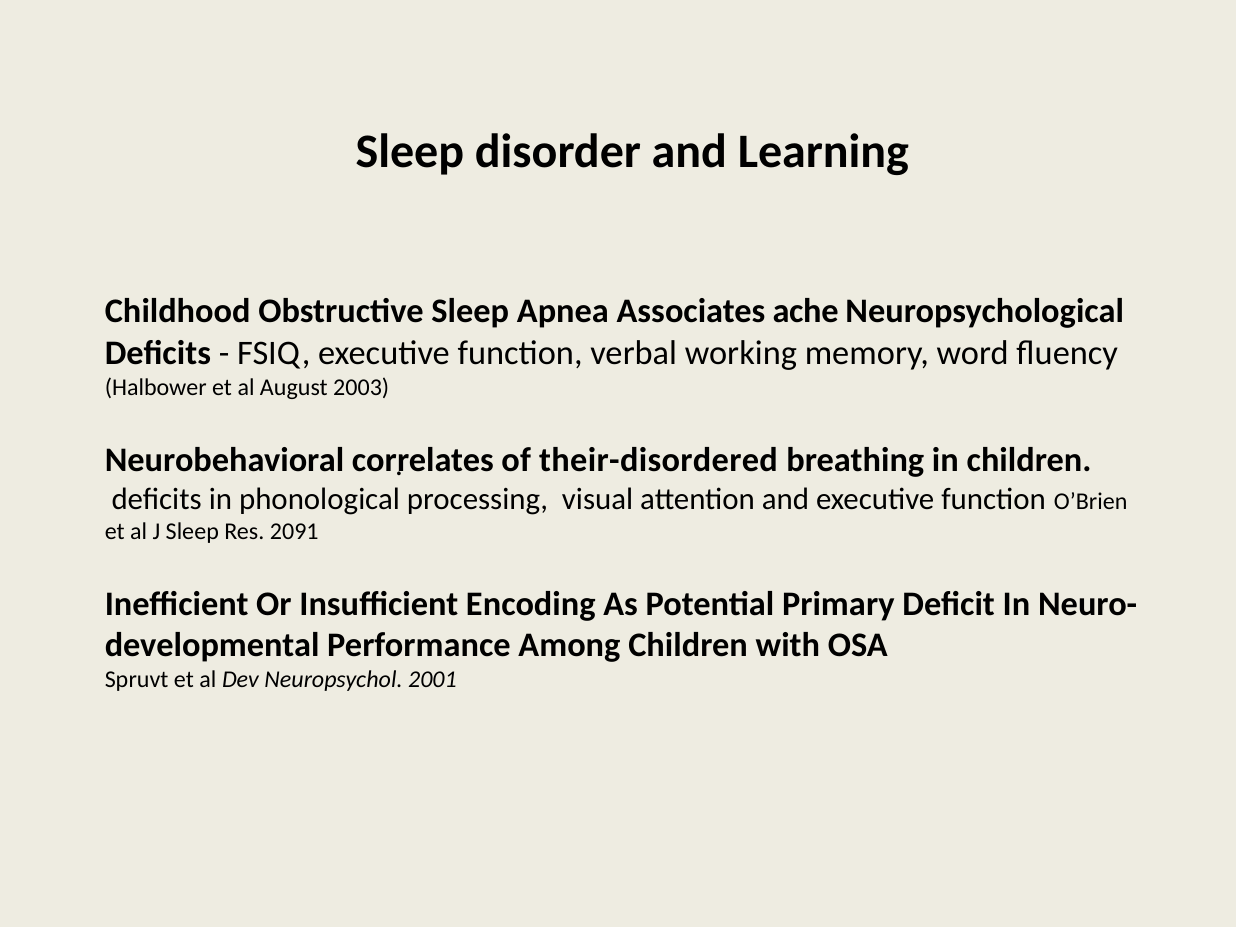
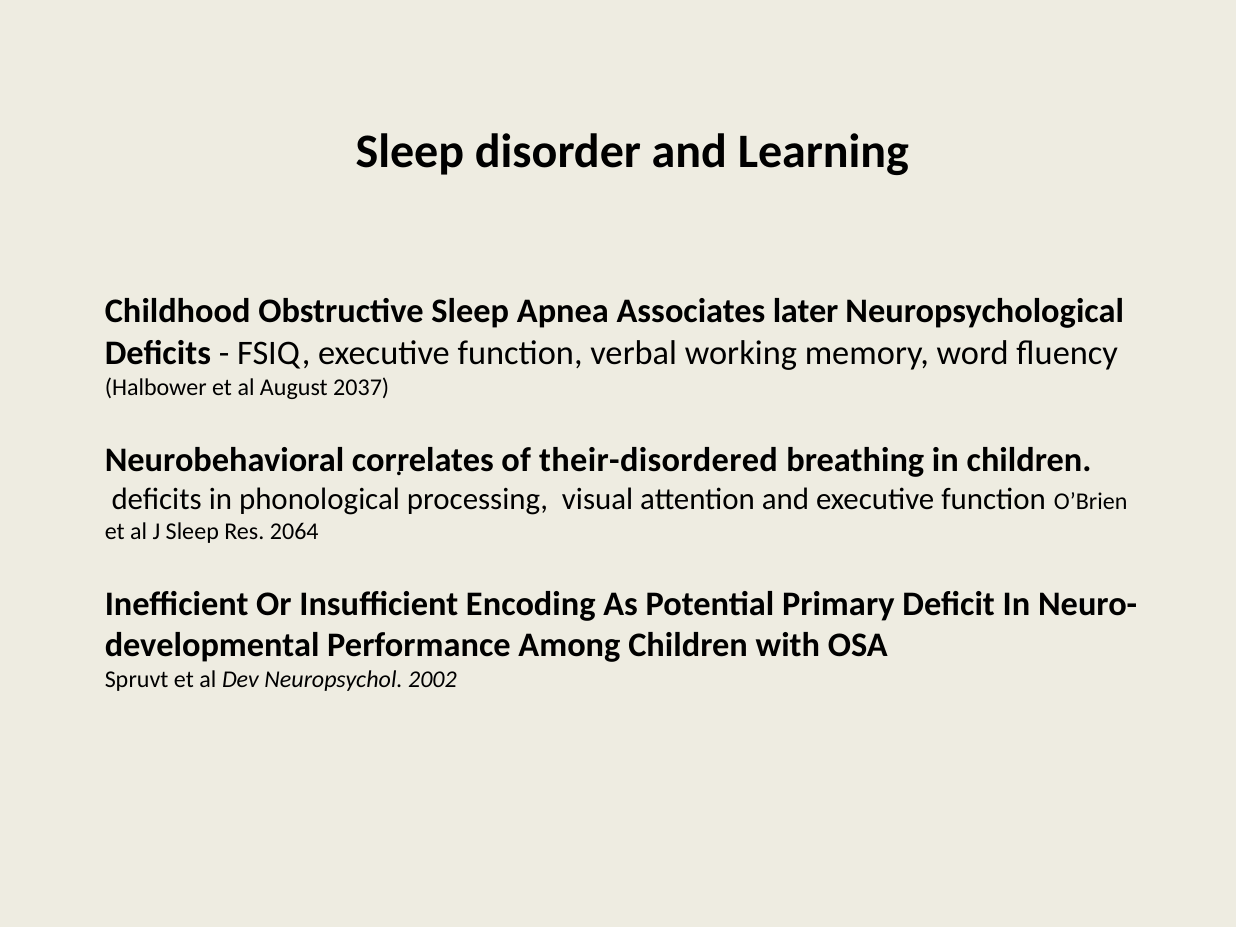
ache: ache -> later (806, 312)
2003: 2003 -> 2037 (361, 387)
2091: 2091 -> 2064 (294, 531)
2001: 2001 -> 2002 (432, 680)
